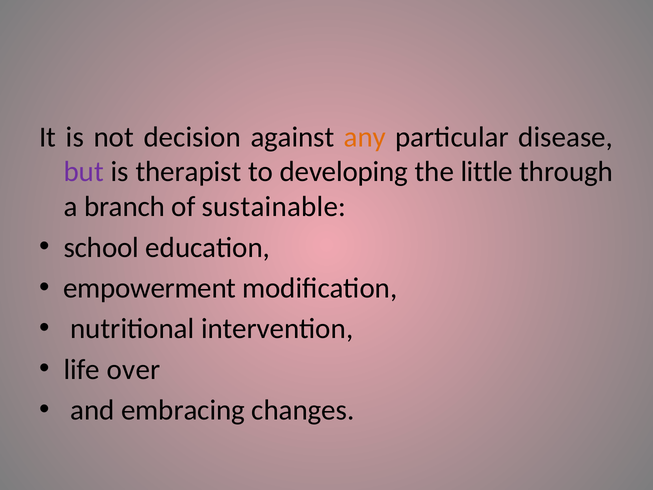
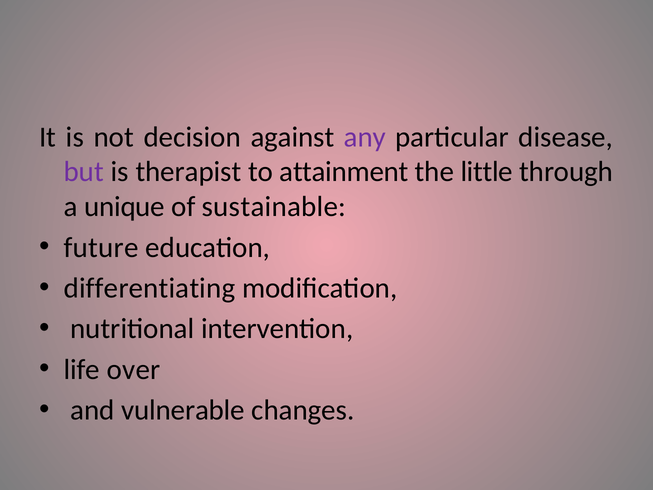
any colour: orange -> purple (365, 137)
developing: developing -> attainment (344, 172)
branch: branch -> unique (125, 207)
school: school -> future (101, 247)
empowerment: empowerment -> differentiating (149, 288)
embracing: embracing -> vulnerable (183, 410)
